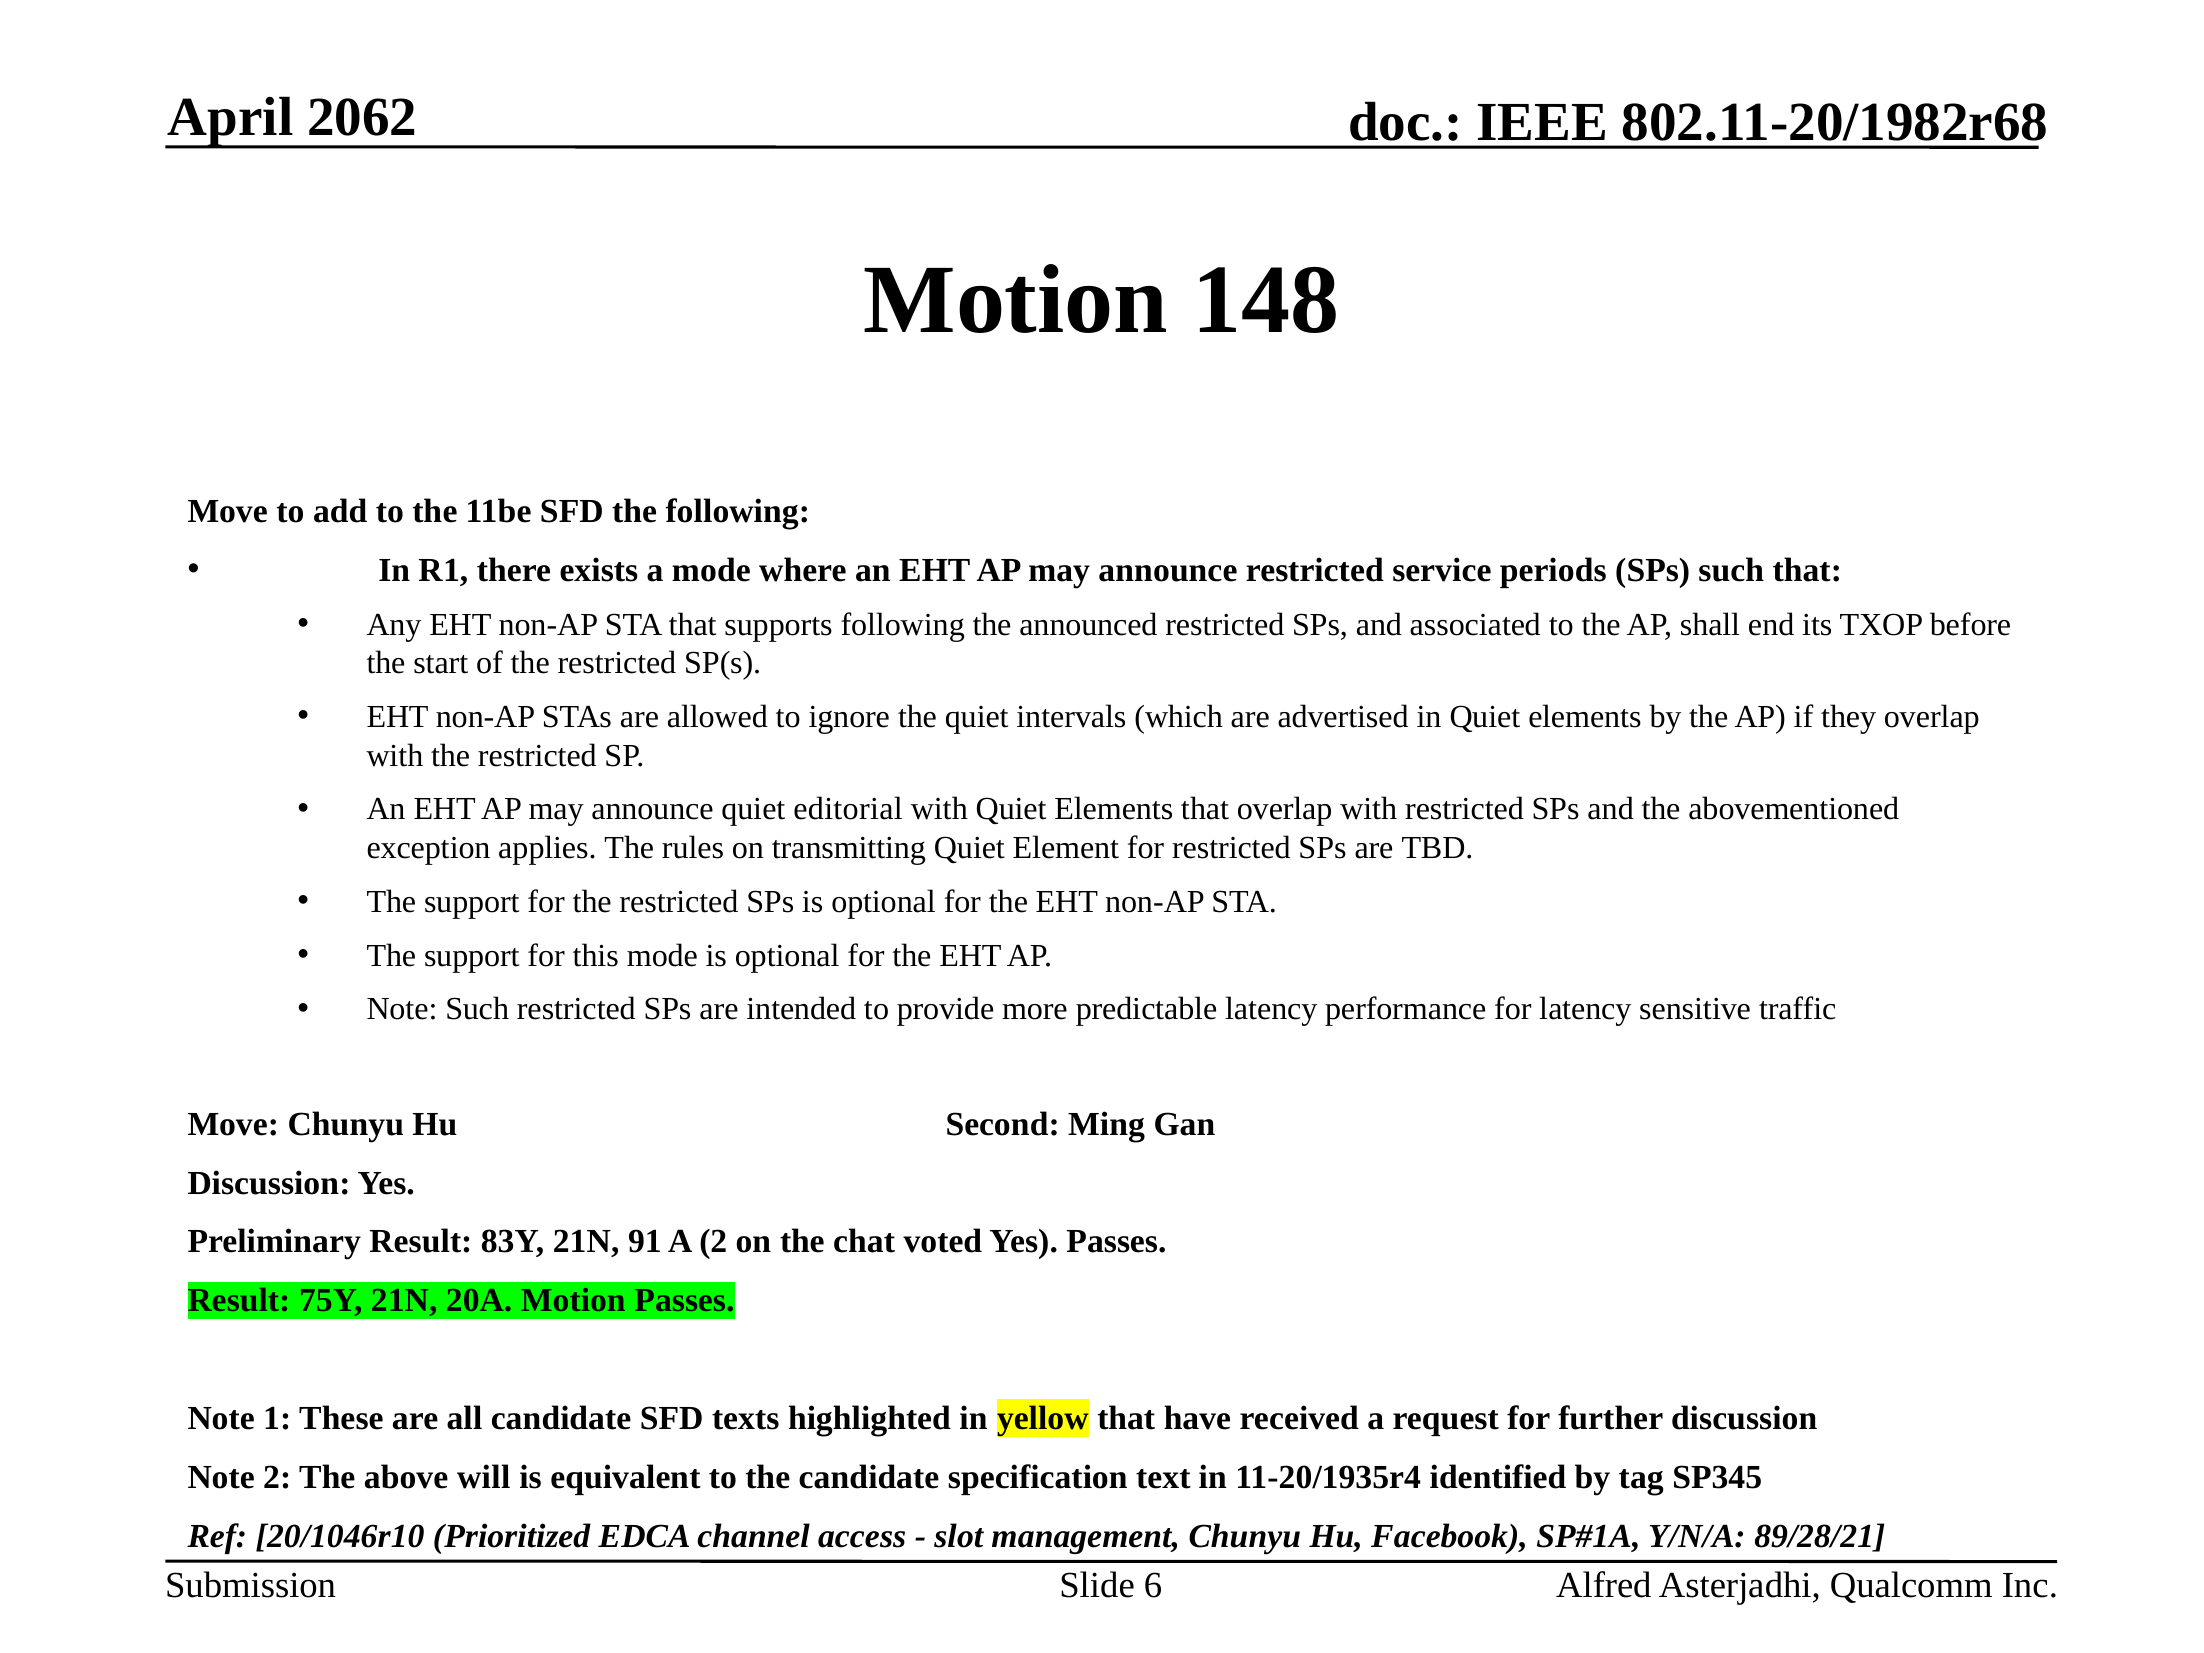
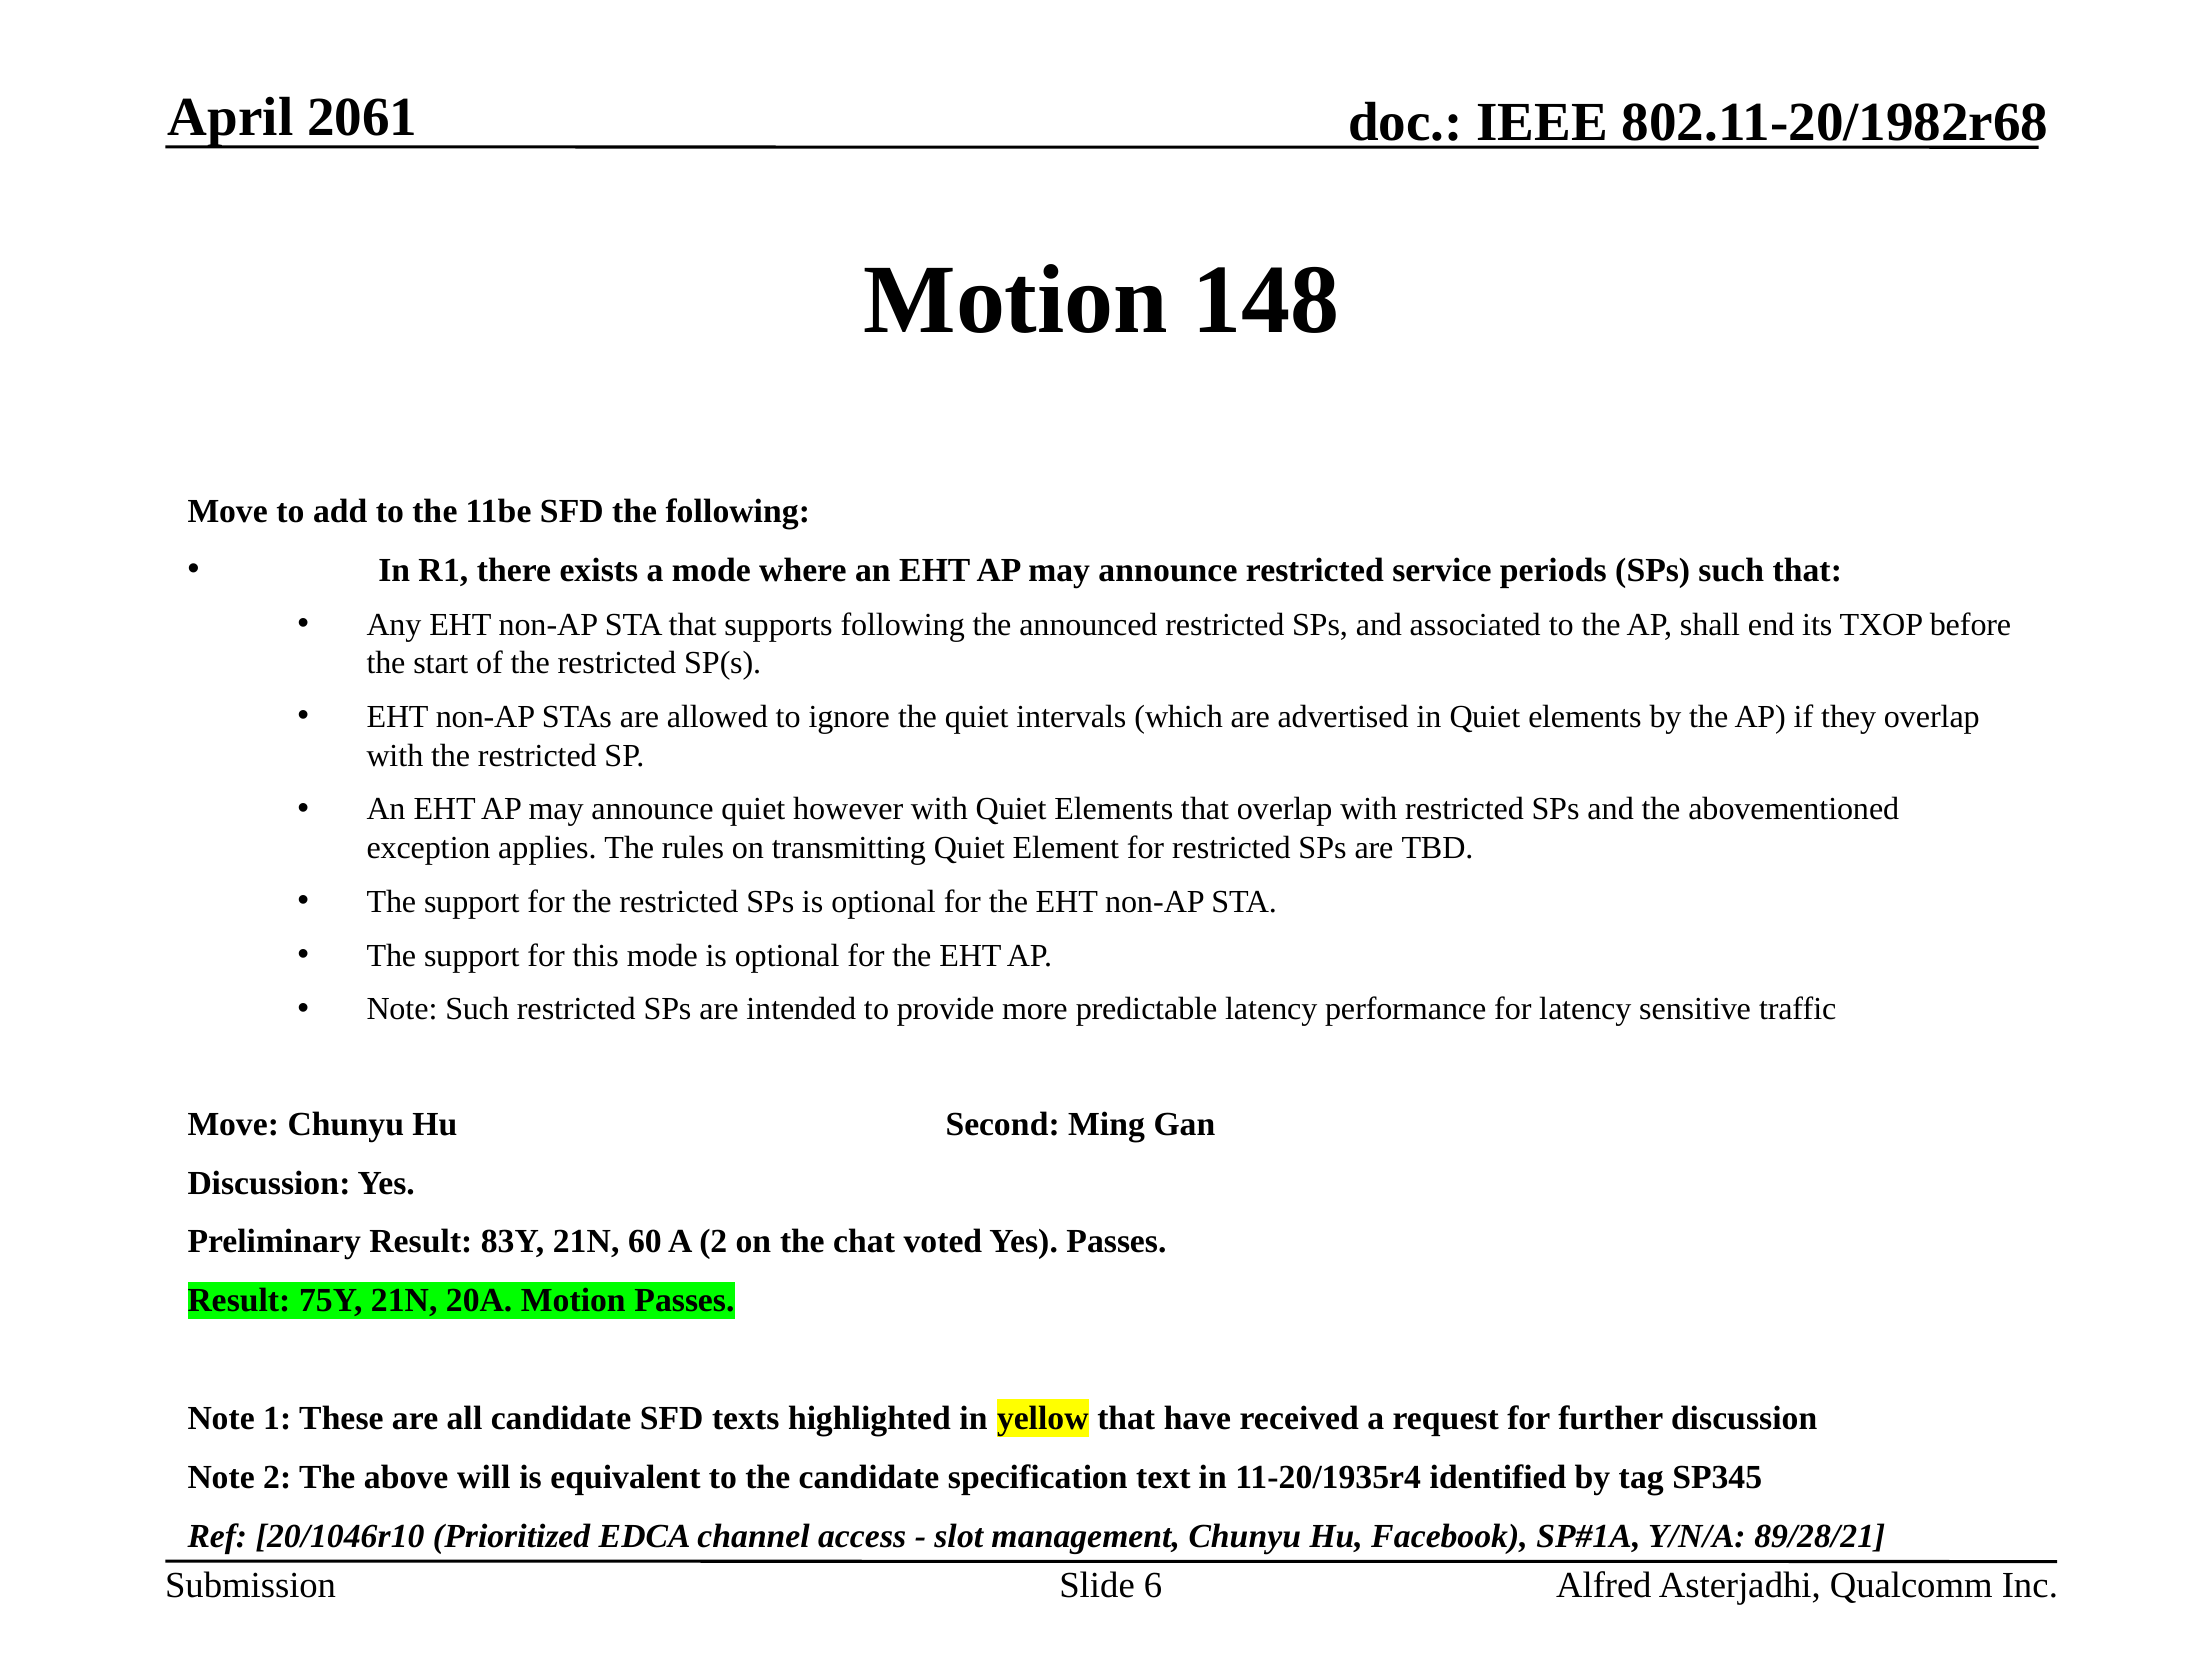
2062: 2062 -> 2061 (362, 117)
editorial: editorial -> however (848, 809)
91: 91 -> 60 (645, 1242)
